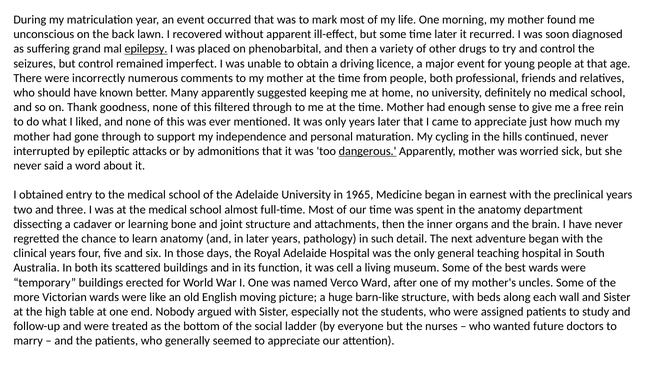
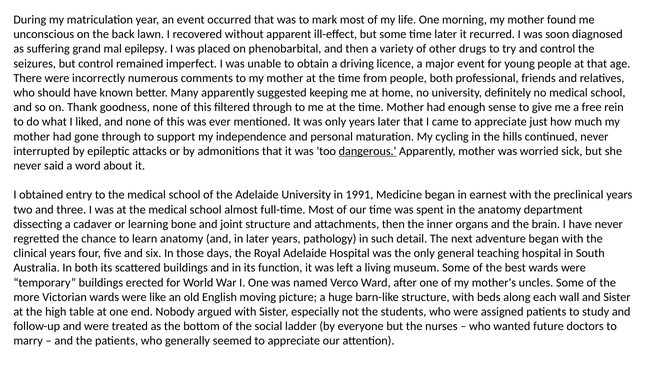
epilepsy underline: present -> none (146, 49)
1965: 1965 -> 1991 (359, 195)
cell: cell -> left (345, 268)
